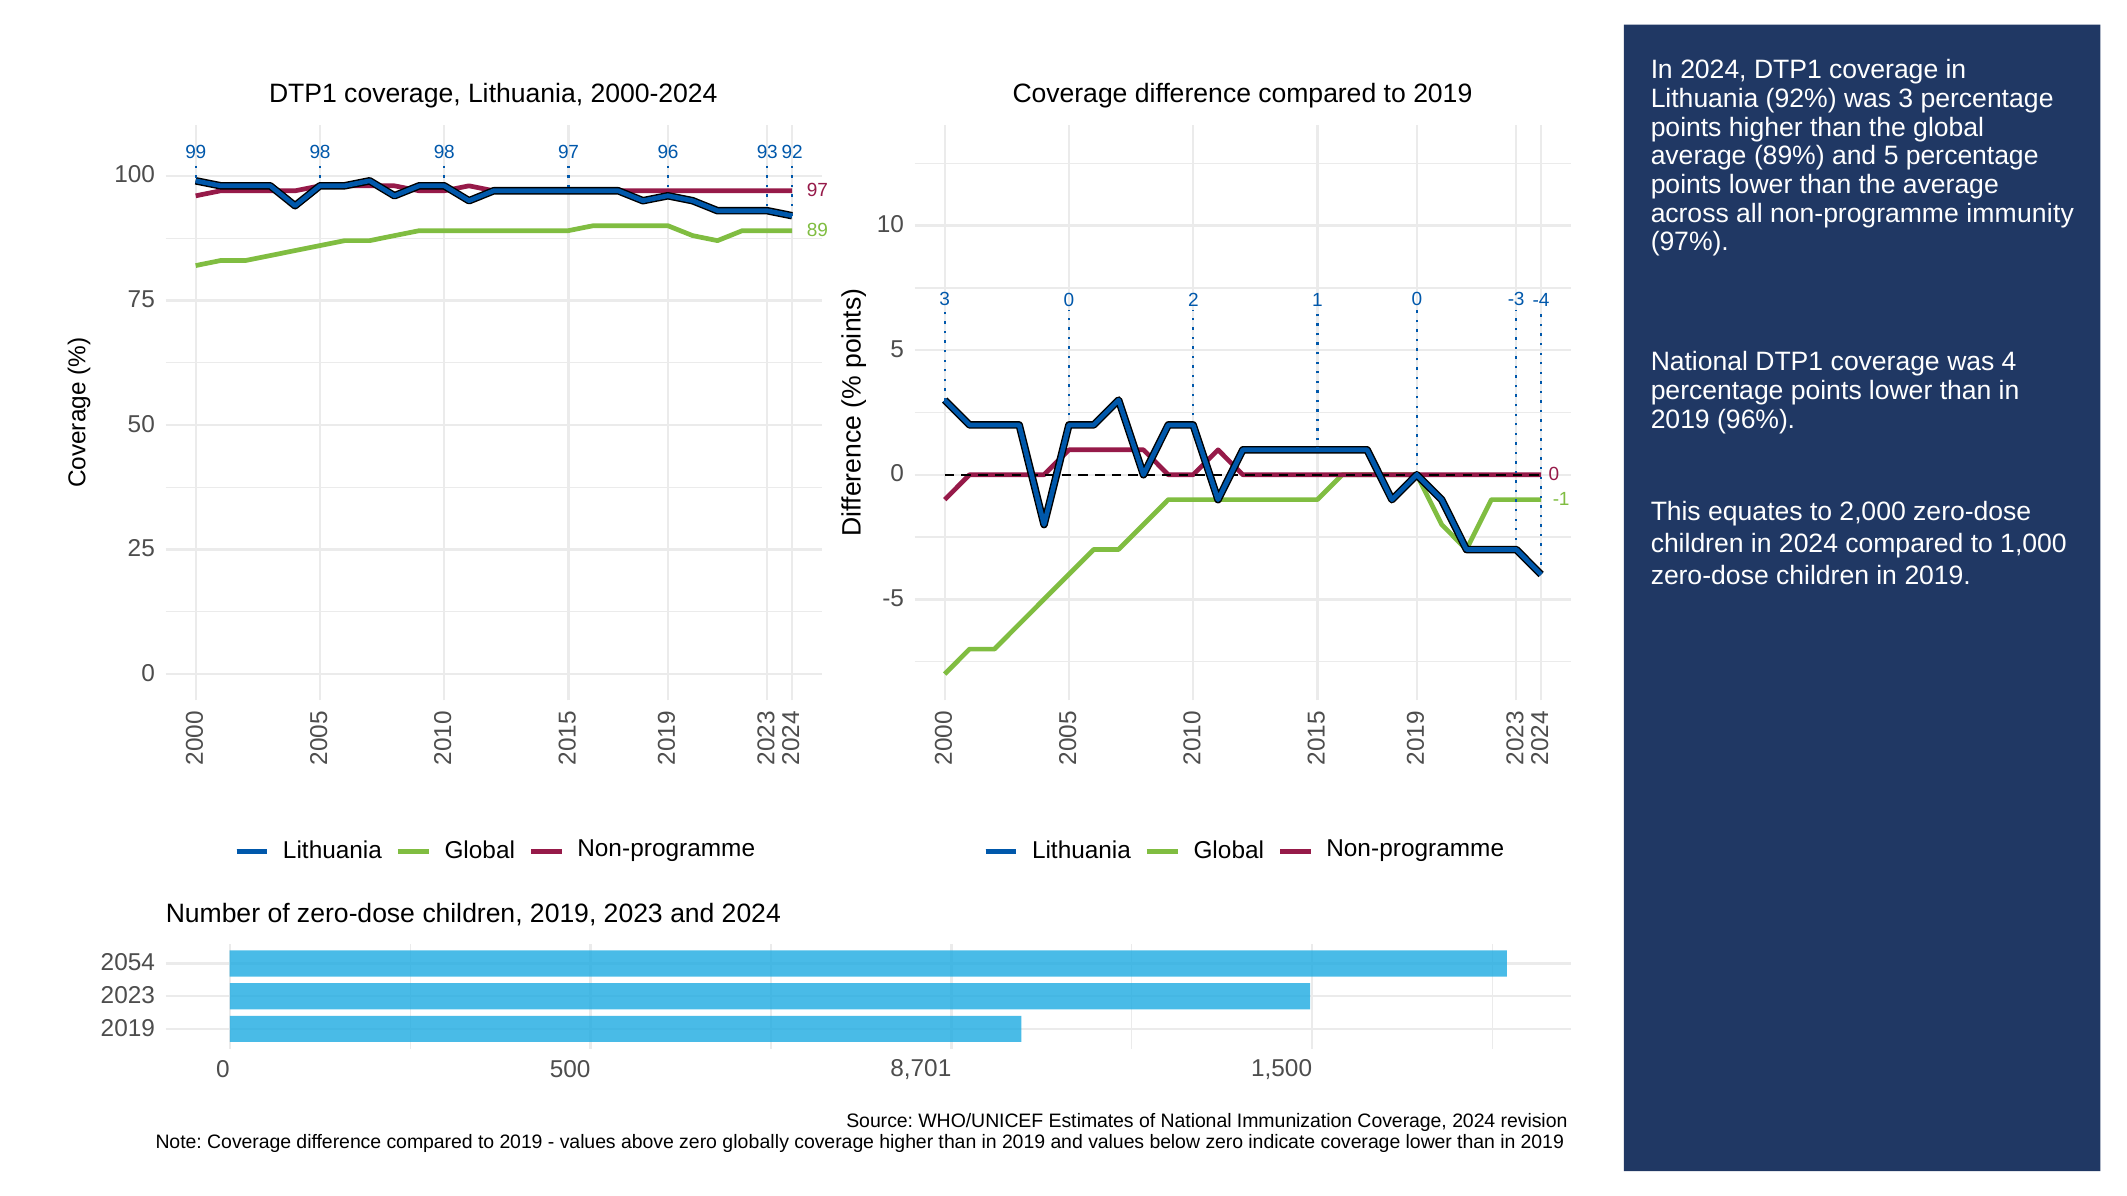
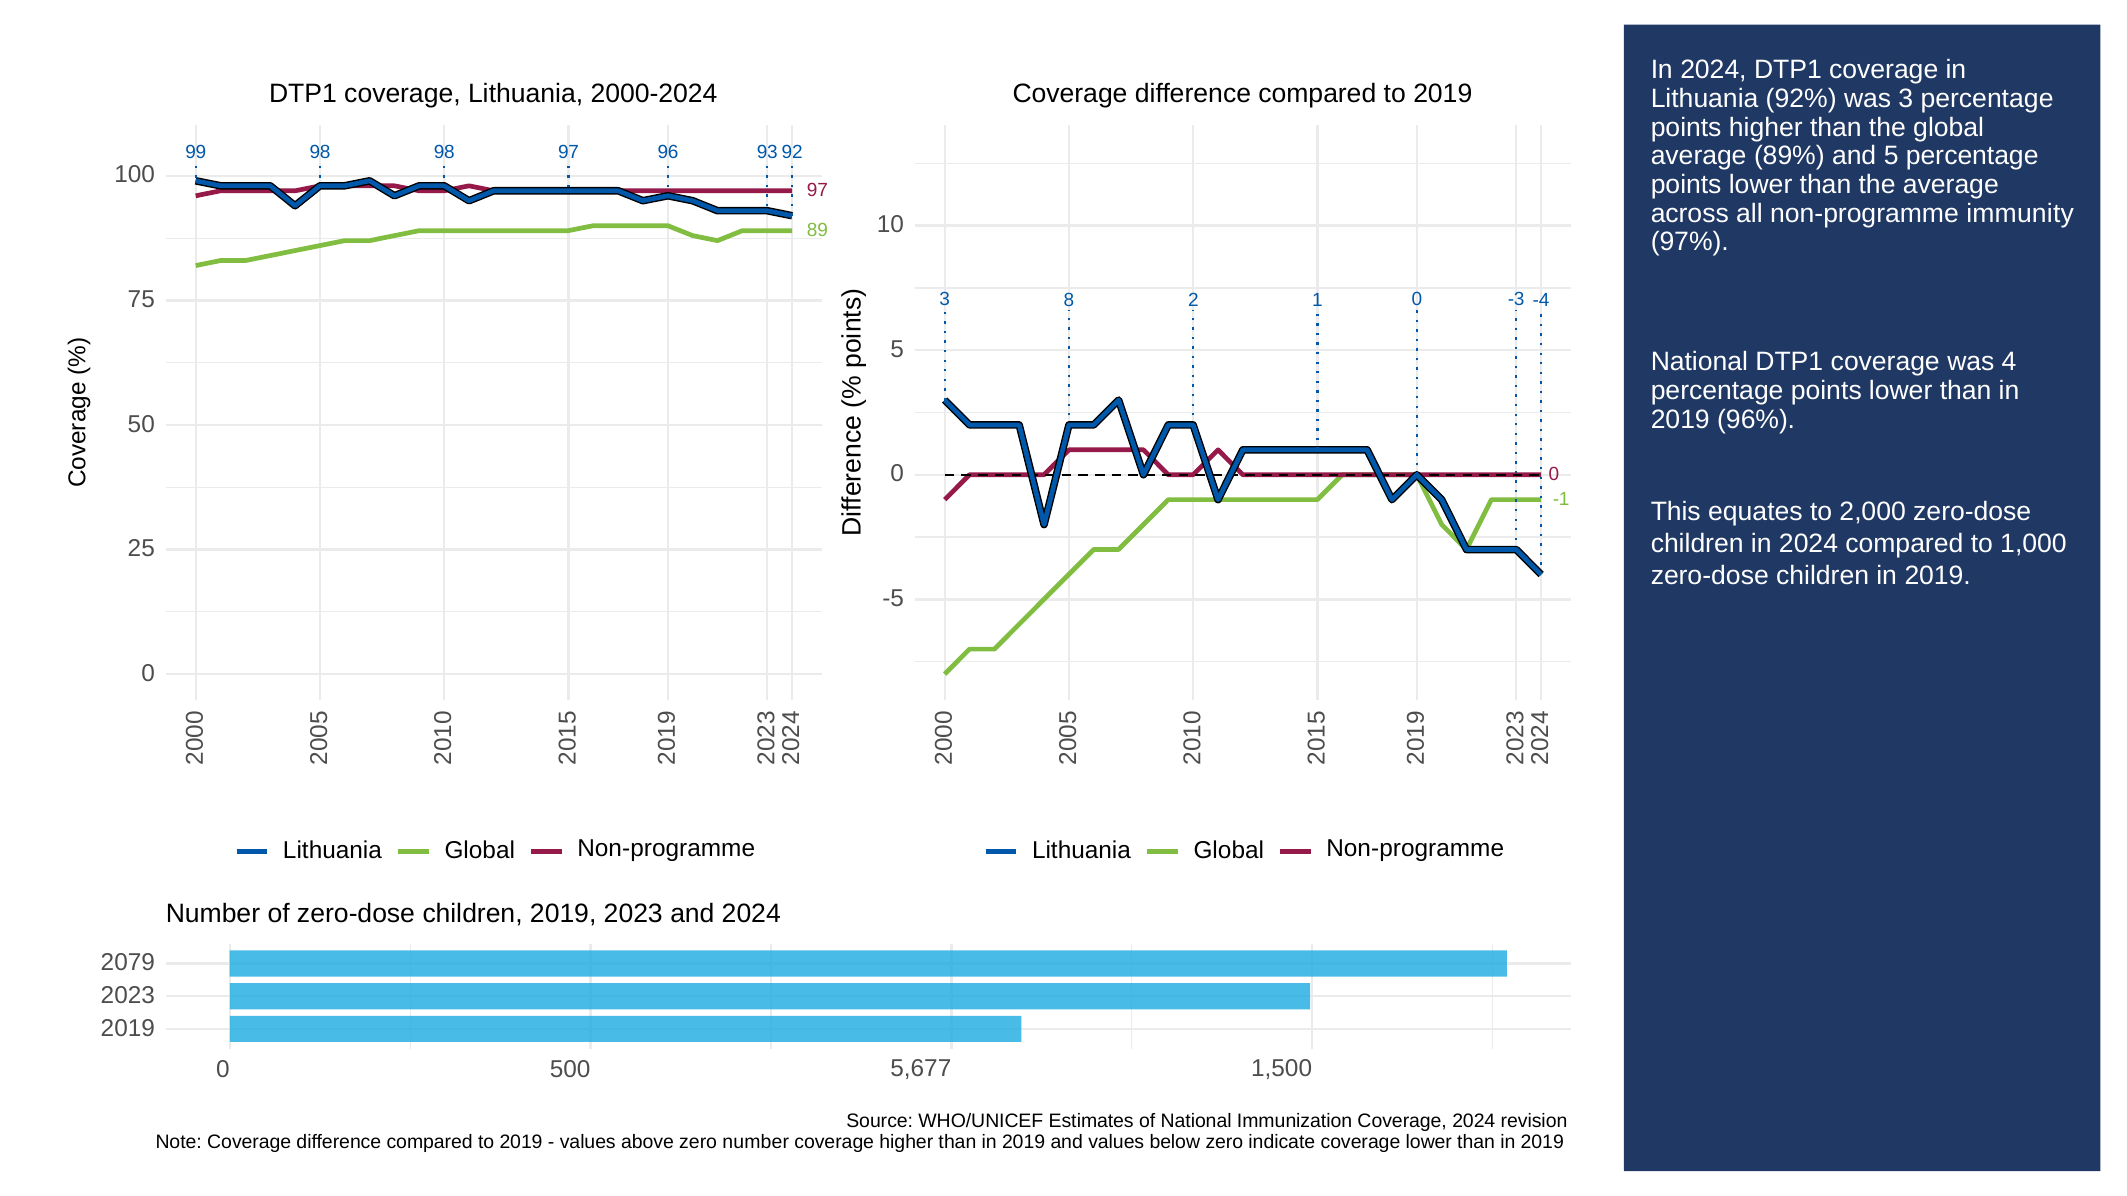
3 0: 0 -> 8 (1069, 300)
2054: 2054 -> 2079 (128, 963)
8,701: 8,701 -> 5,677 (921, 1069)
zero globally: globally -> number (756, 1142)
